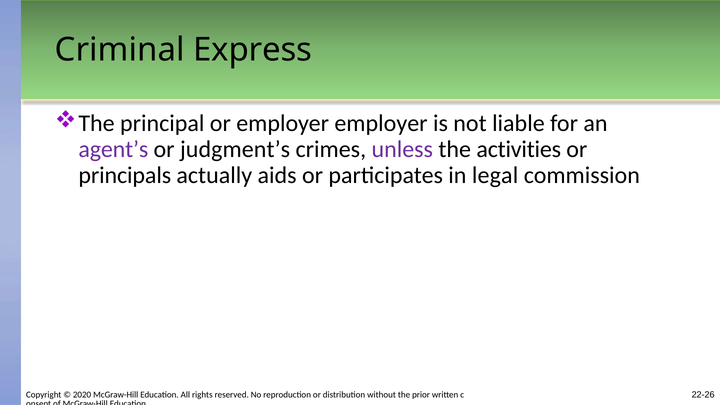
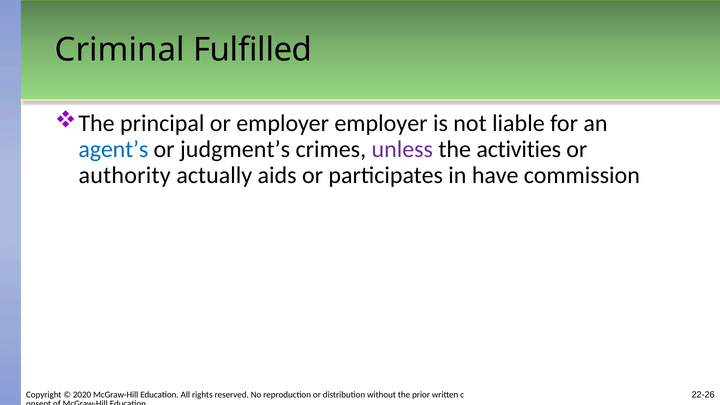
Express: Express -> Fulfilled (253, 50)
agent’s colour: purple -> blue (113, 149)
principals: principals -> authority (125, 175)
legal: legal -> have (495, 175)
